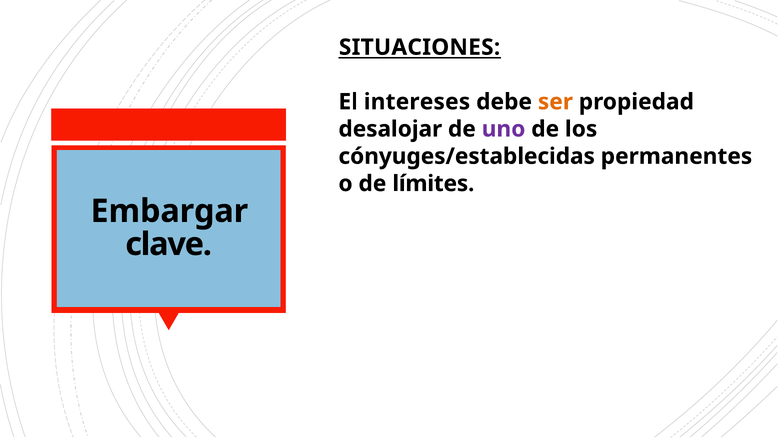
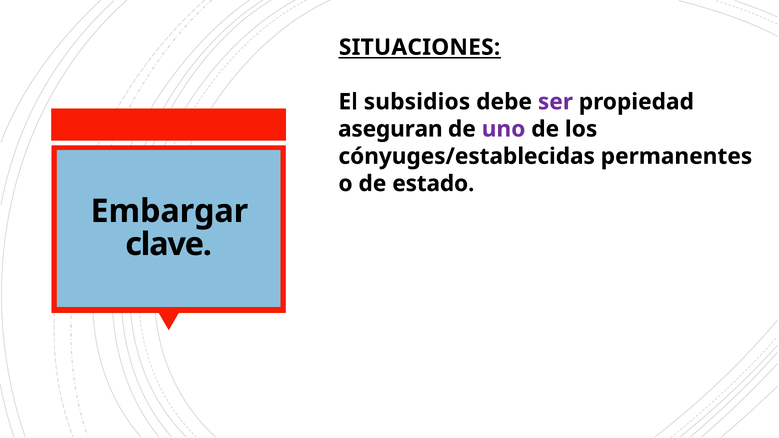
intereses: intereses -> subsidios (417, 102)
ser colour: orange -> purple (555, 102)
desalojar: desalojar -> aseguran (390, 129)
límites: límites -> estado (433, 184)
